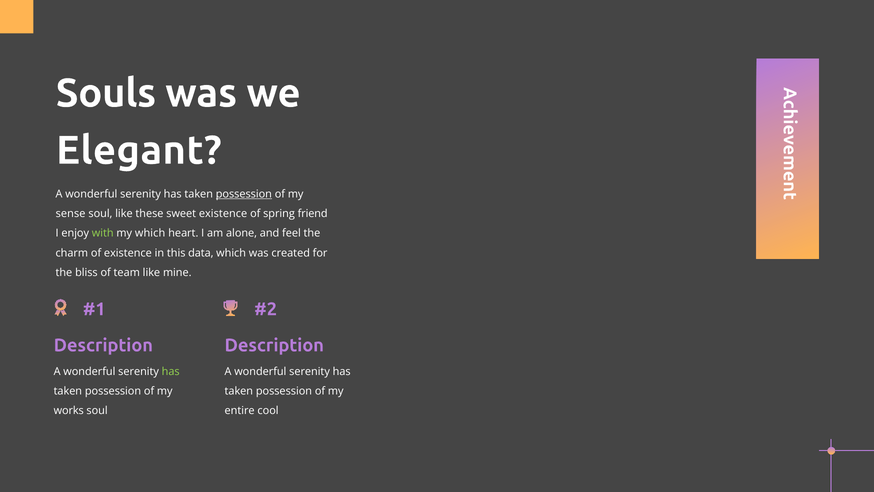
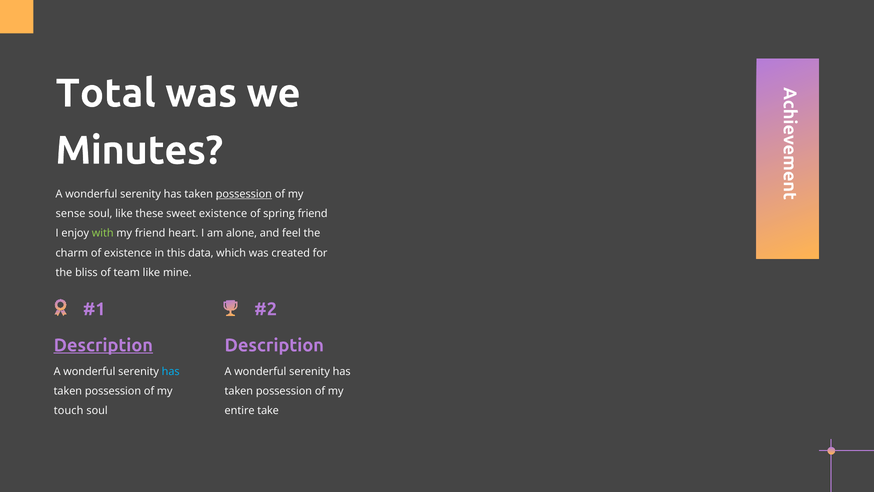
Souls: Souls -> Total (106, 93)
Elegant: Elegant -> Minutes (139, 150)
my which: which -> friend (150, 233)
Description underline: none -> present (103, 345)
has colour: light green -> light blue (171, 371)
works: works -> touch (69, 410)
cool: cool -> take (268, 410)
